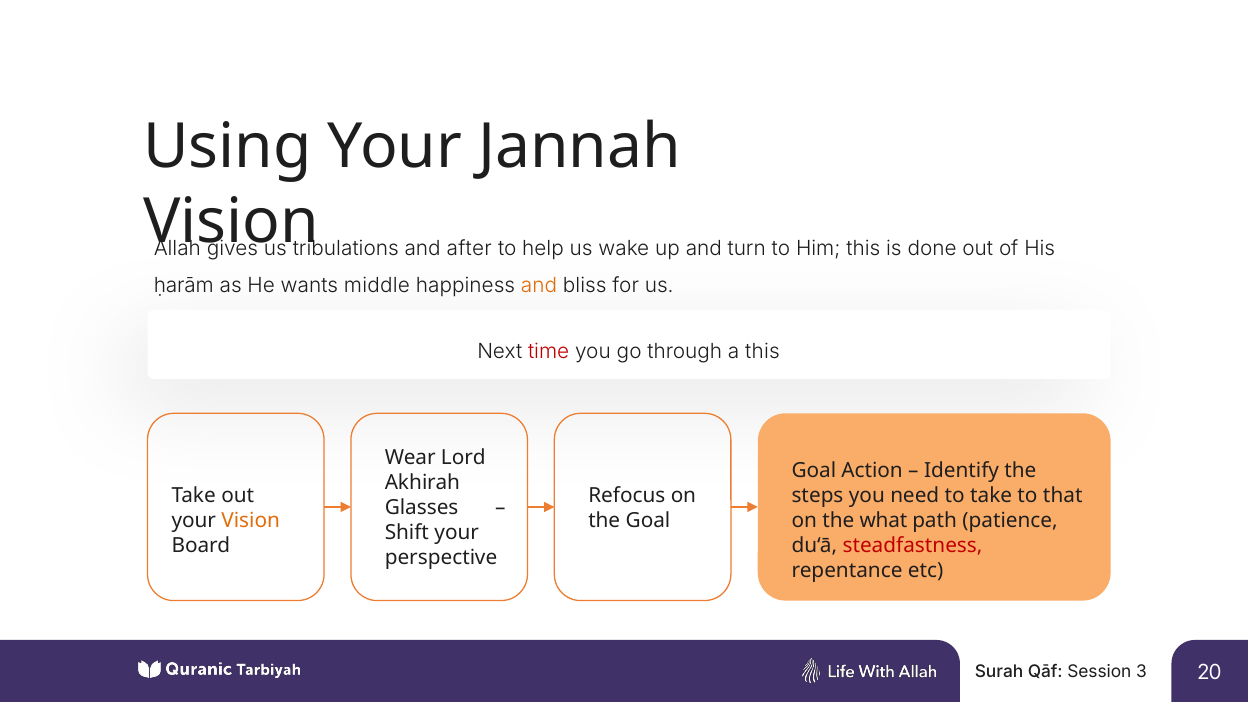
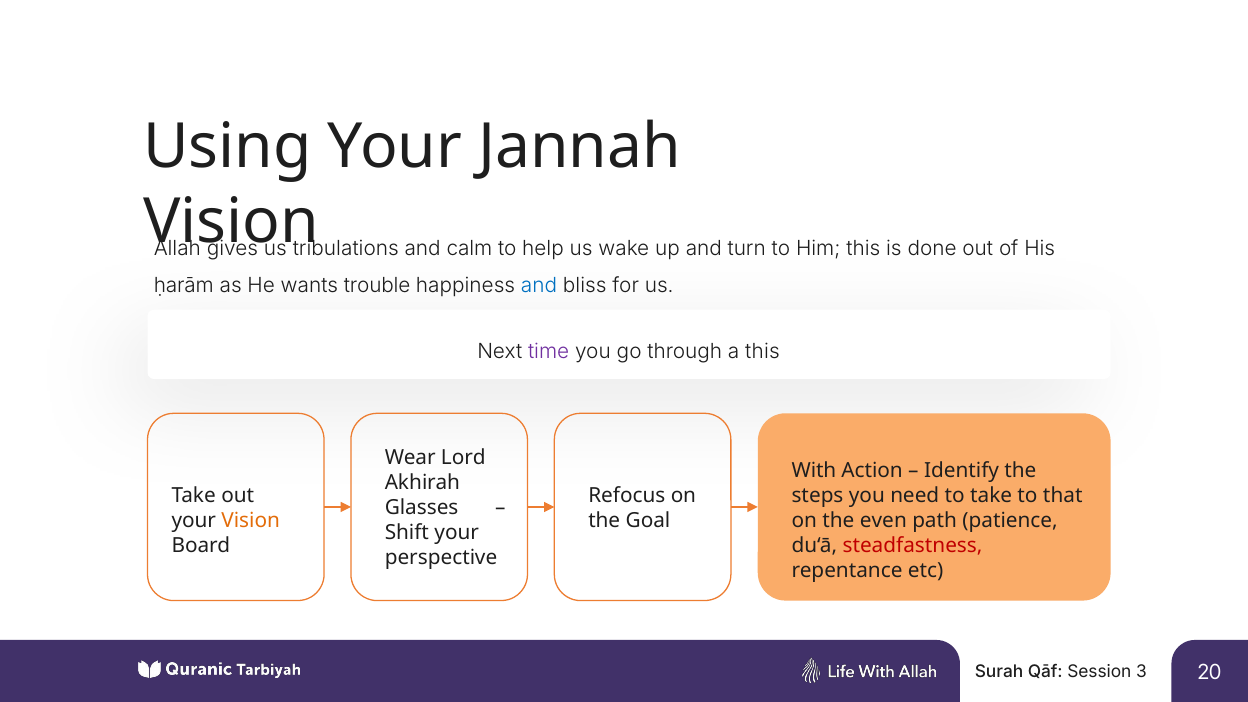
after: after -> calm (469, 249)
middle: middle -> trouble (377, 286)
and colour: orange -> blue (539, 286)
time colour: red -> purple (549, 352)
Goal: Goal -> With (814, 470)
what: what -> even (883, 520)
